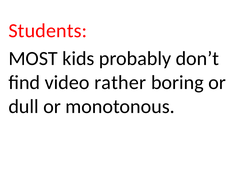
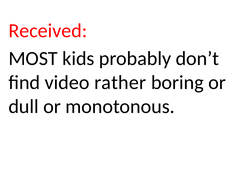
Students: Students -> Received (48, 31)
